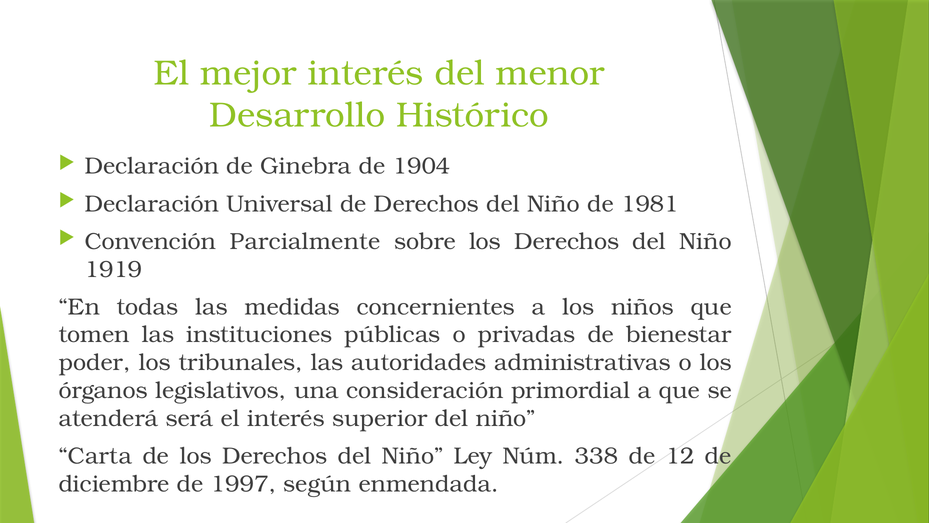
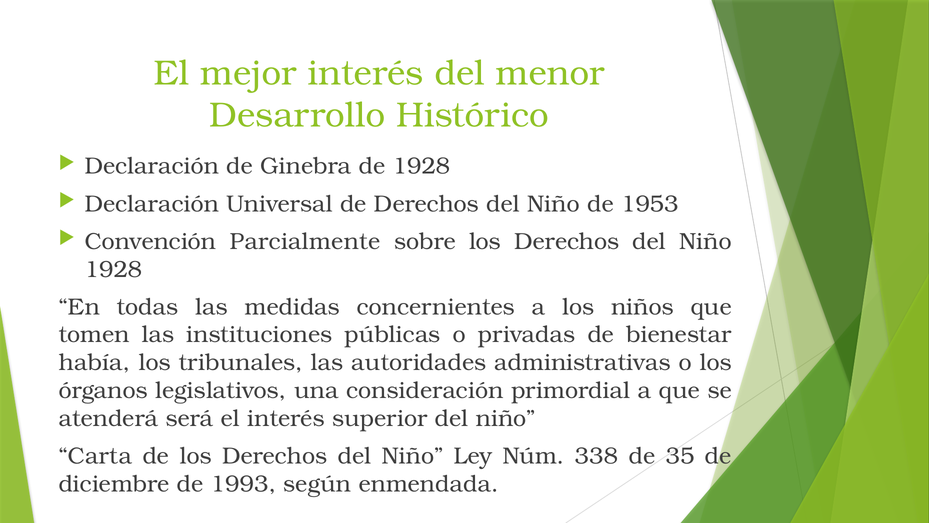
de 1904: 1904 -> 1928 (422, 166)
1981: 1981 -> 1953 (650, 204)
1919: 1919 -> 1928 (114, 269)
poder: poder -> había (94, 362)
12: 12 -> 35 (680, 456)
1997: 1997 -> 1993 (243, 484)
